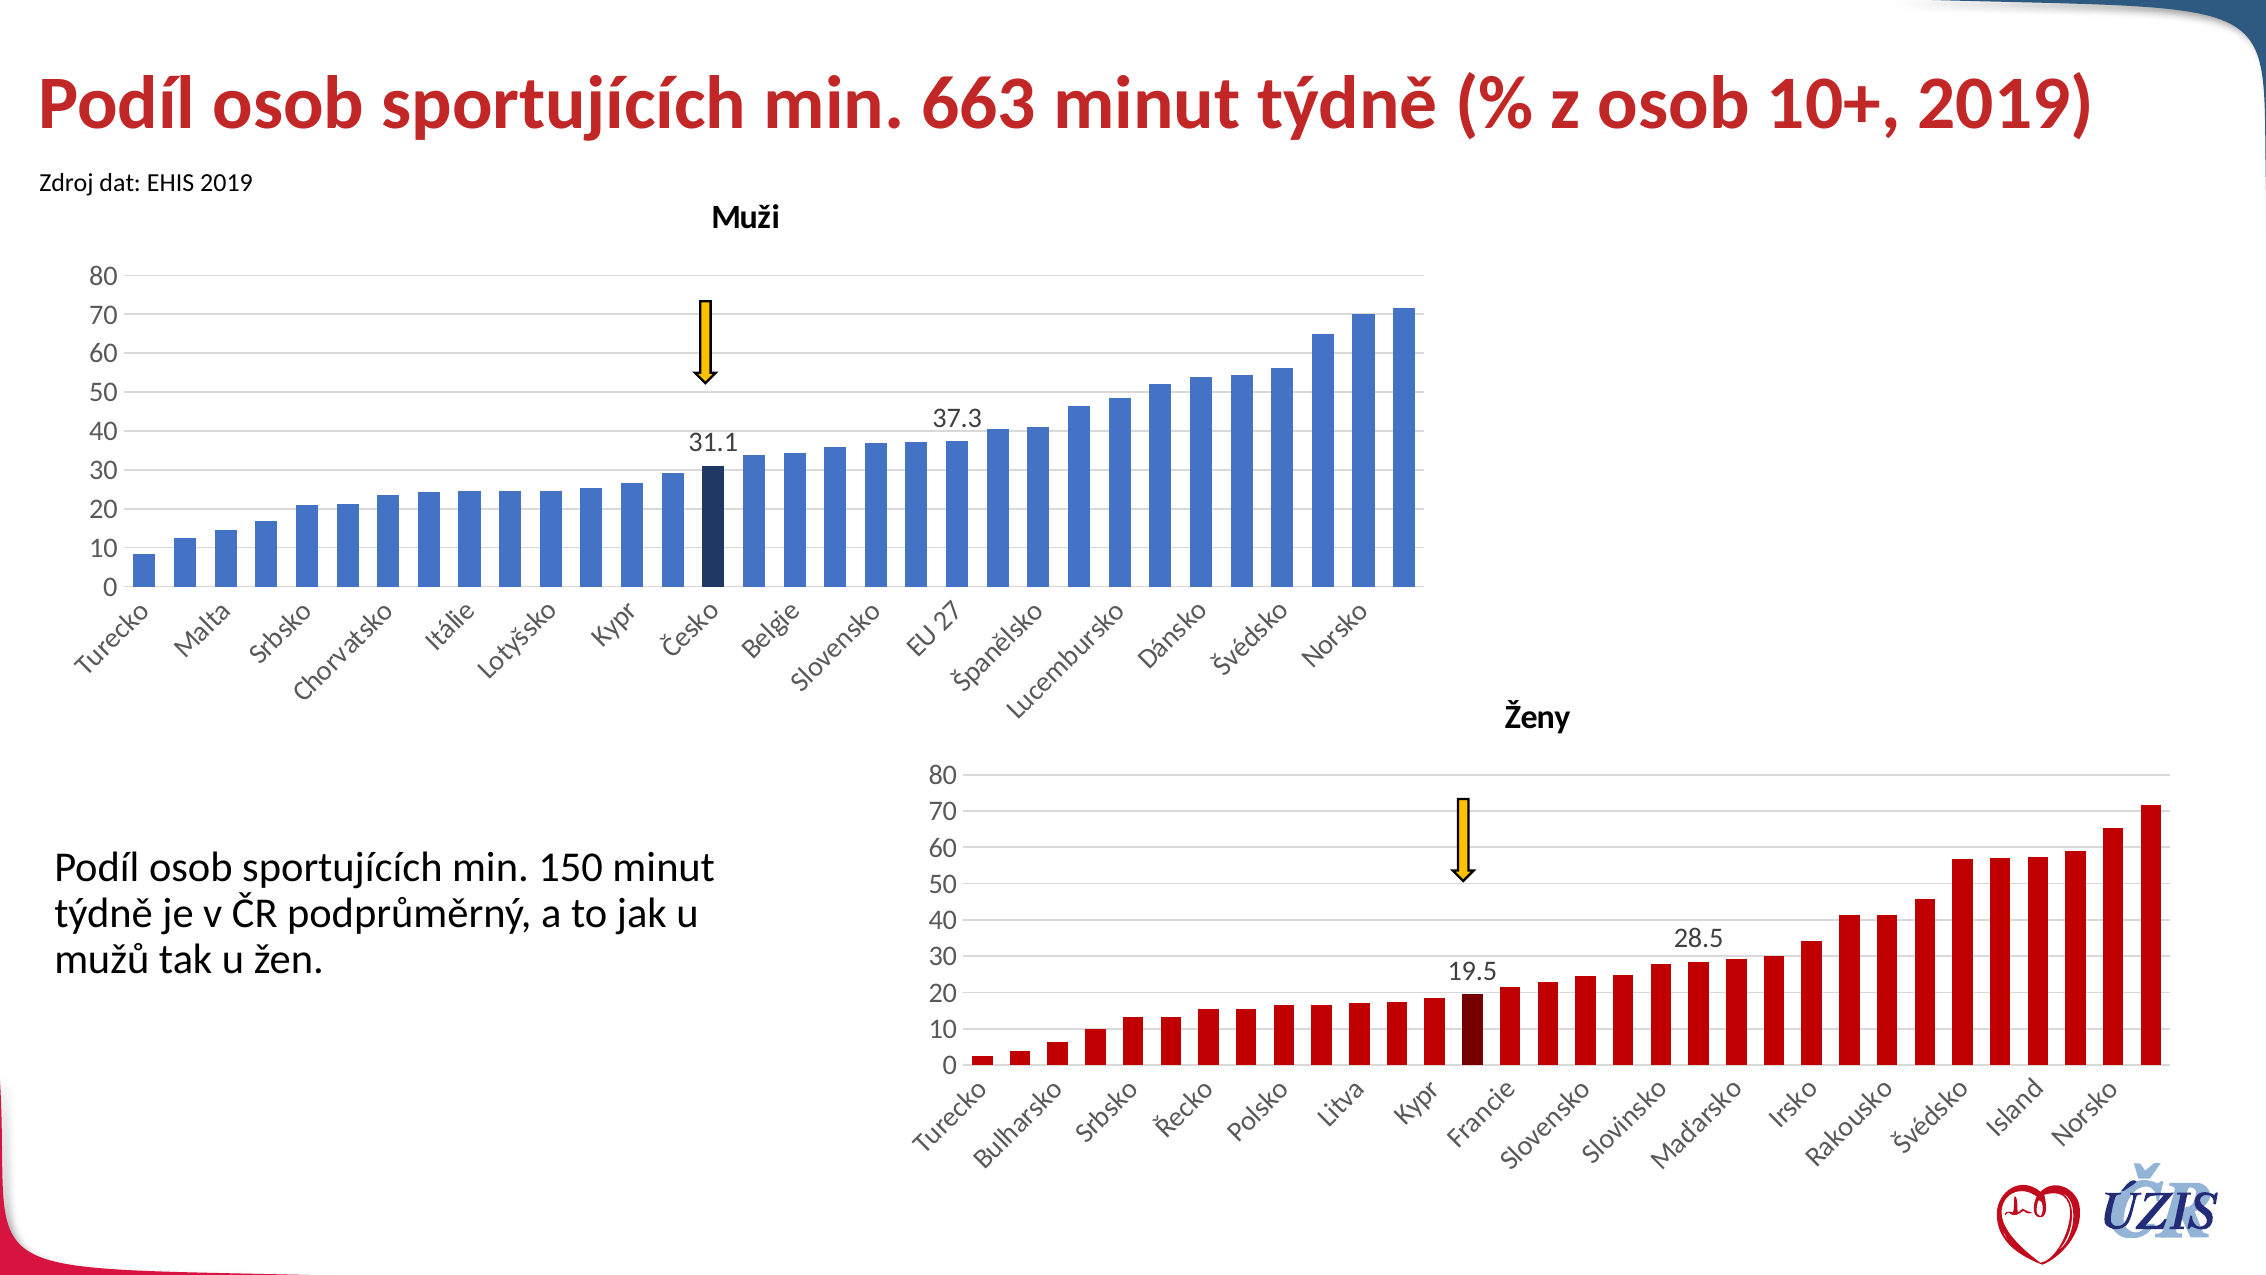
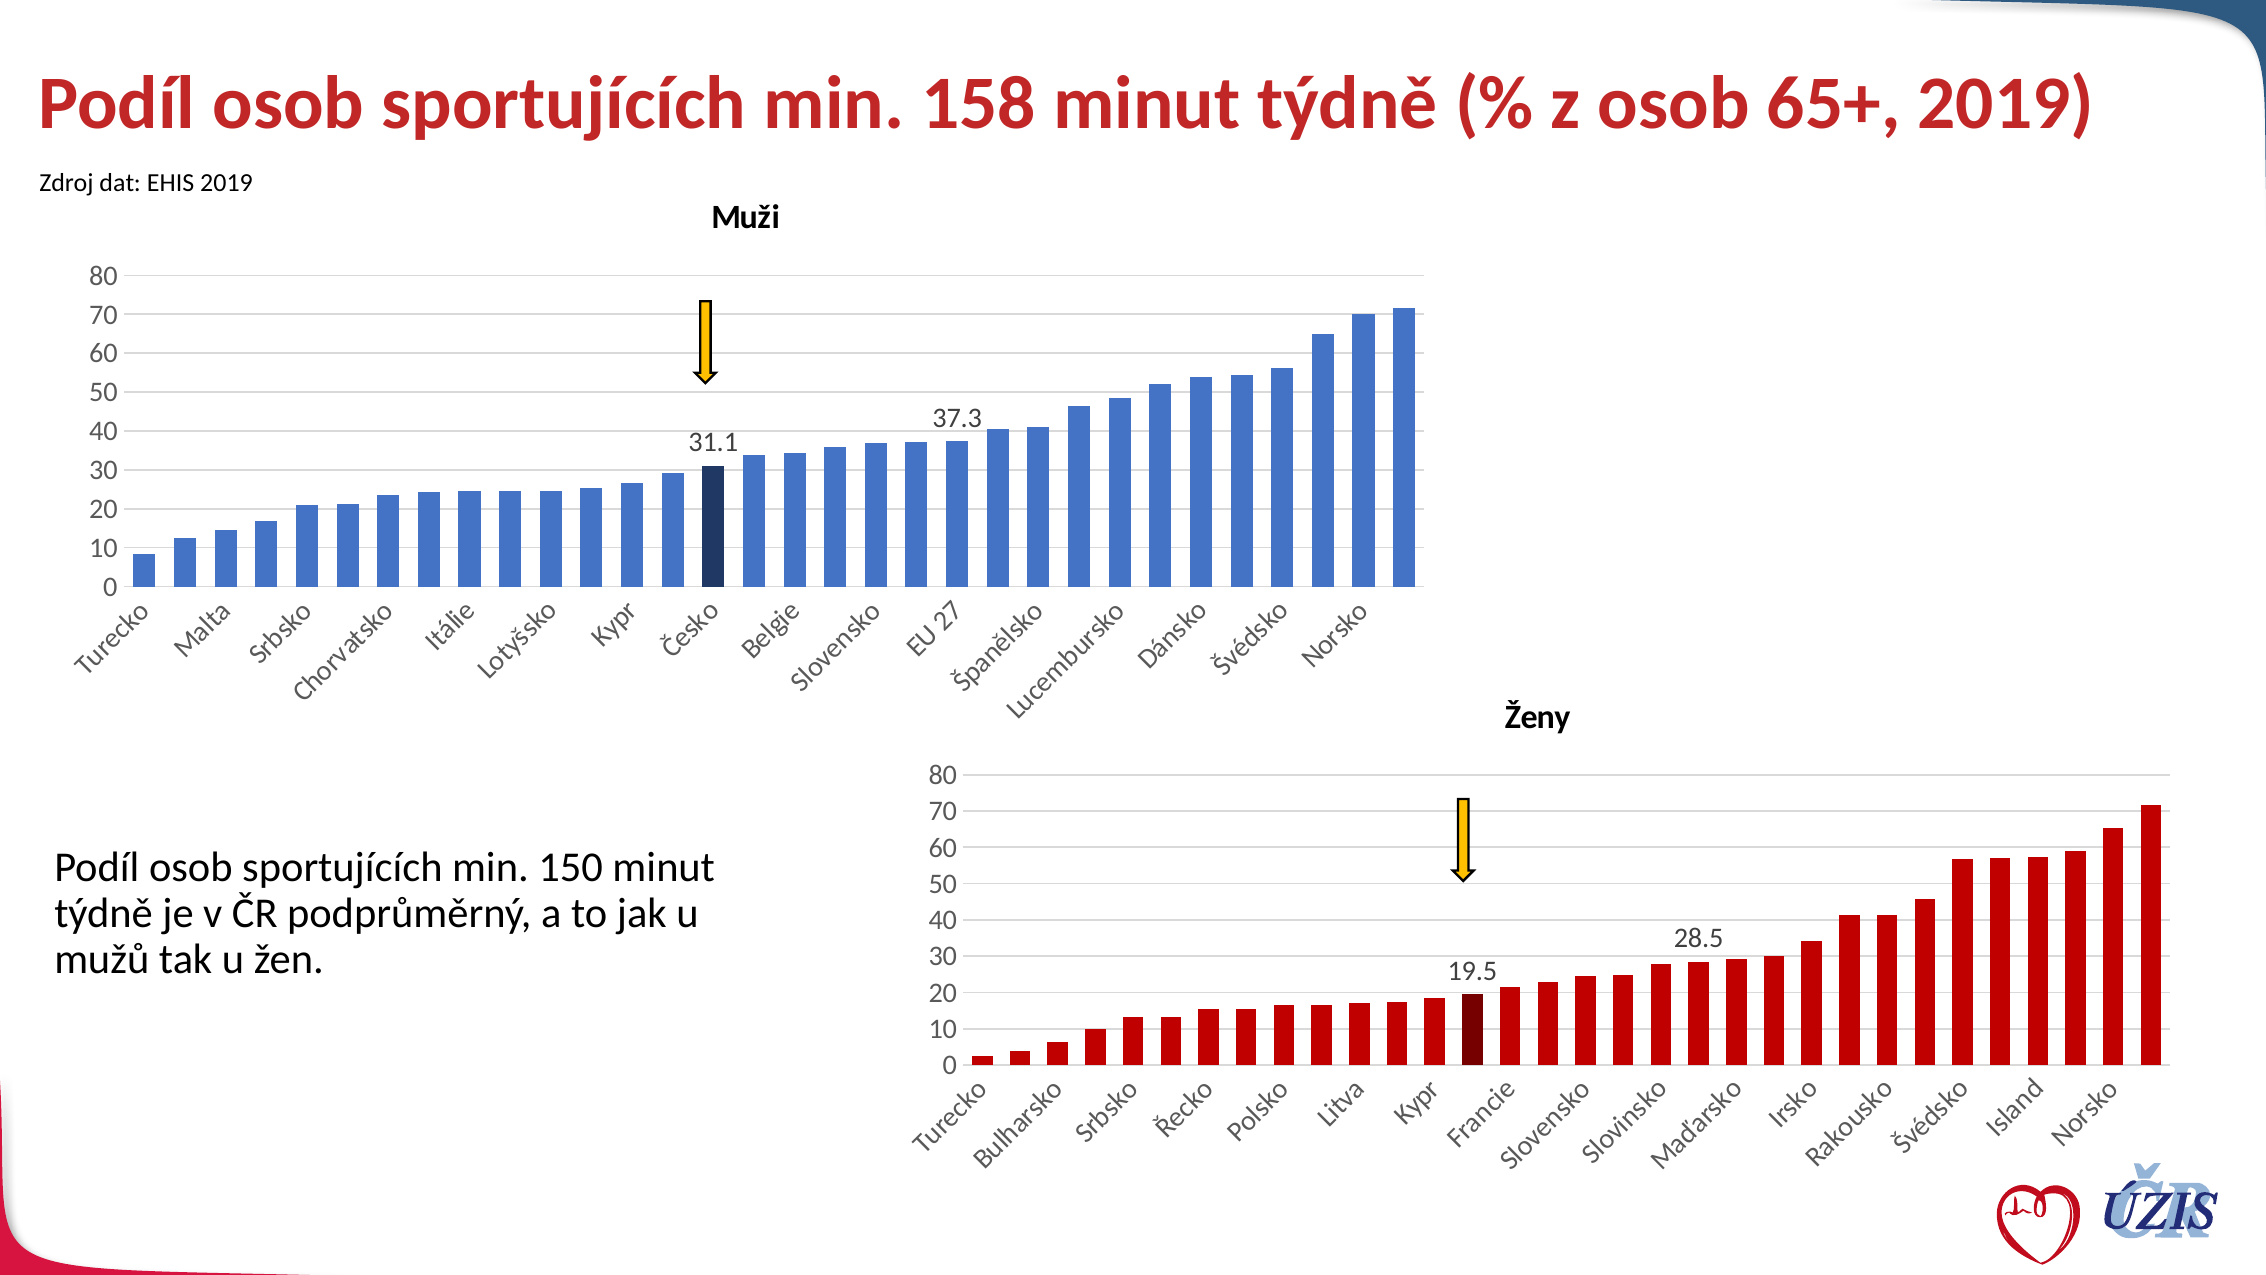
663: 663 -> 158 (979, 103)
10+: 10+ -> 65+ (1834, 103)
